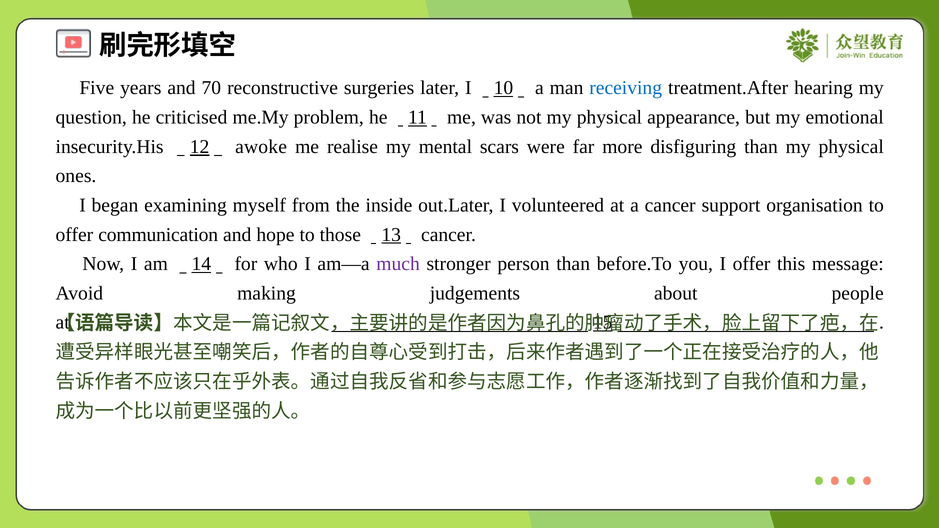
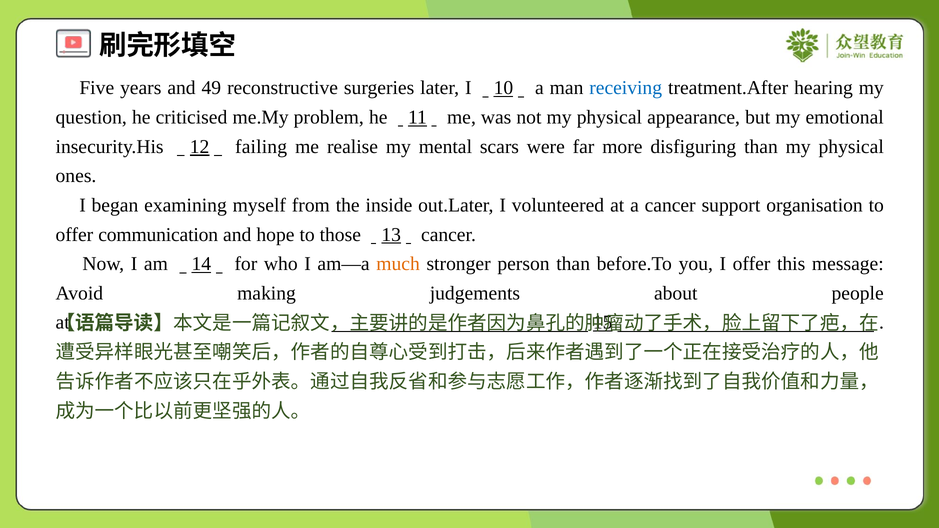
70: 70 -> 49 (211, 88)
awoke: awoke -> failing (261, 147)
much colour: purple -> orange (398, 264)
